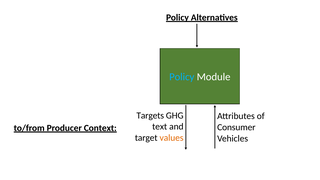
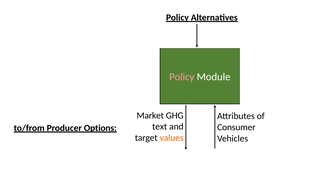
Policy colour: light blue -> pink (182, 77)
Targets: Targets -> Market (150, 115)
Context: Context -> Options (100, 128)
